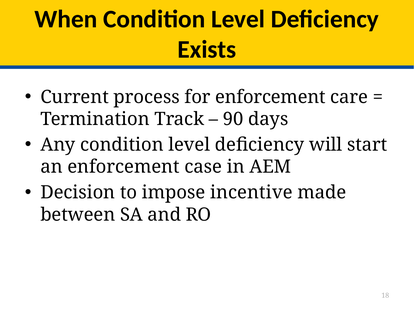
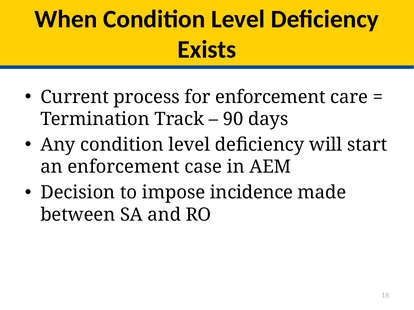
incentive: incentive -> incidence (252, 193)
